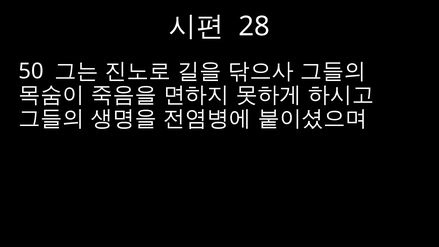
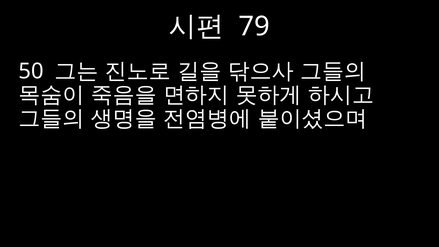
28: 28 -> 79 (254, 26)
